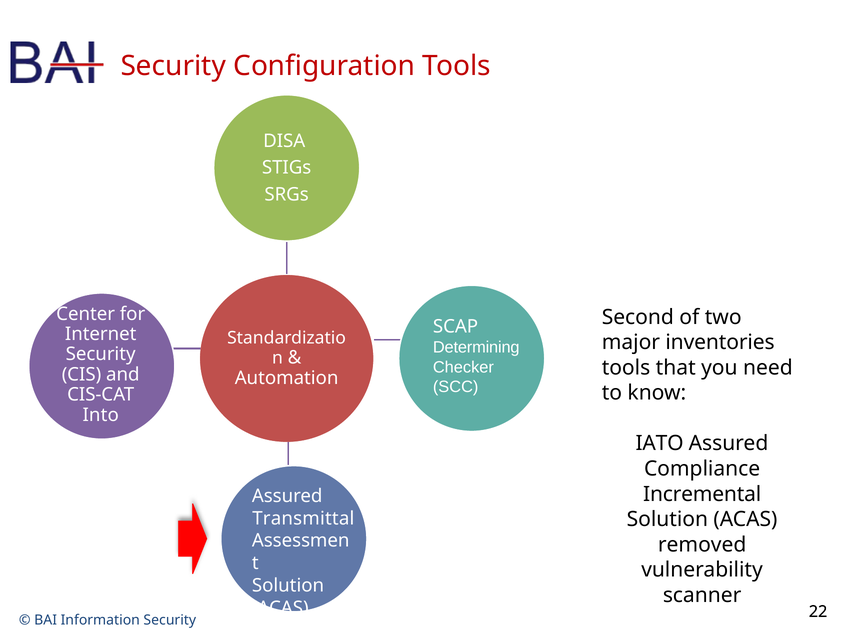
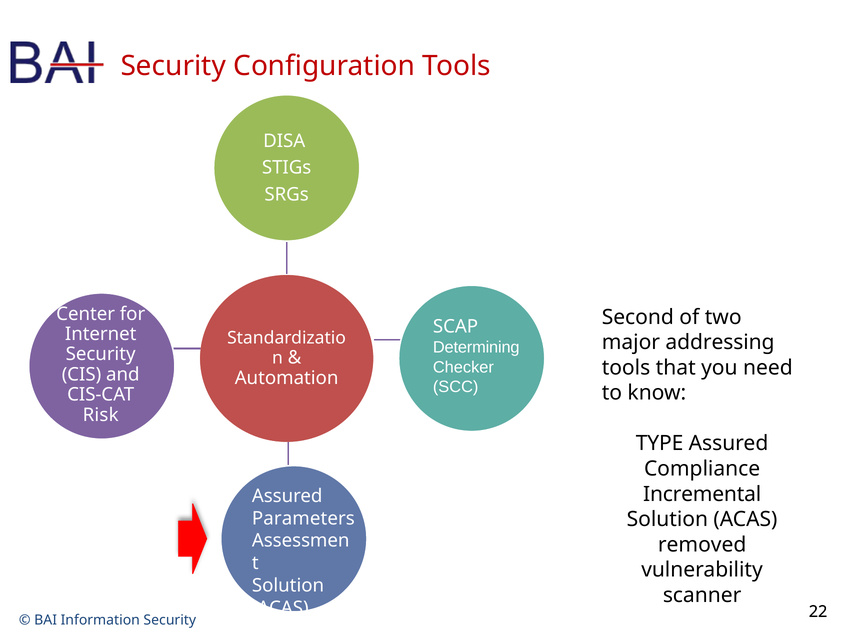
inventories: inventories -> addressing (720, 342)
Into: Into -> Risk (101, 415)
IATO: IATO -> TYPE (660, 443)
Transmittal: Transmittal -> Parameters (303, 518)
